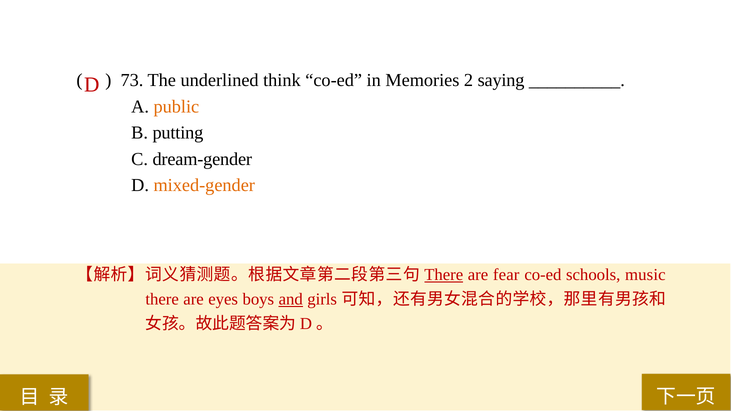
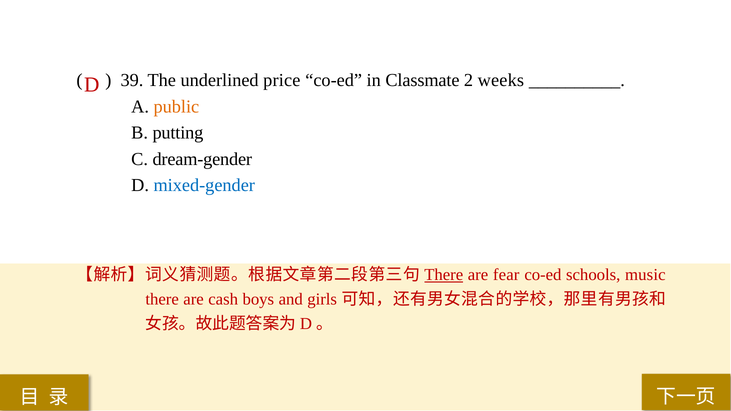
73: 73 -> 39 (132, 80)
think: think -> price (282, 80)
Memories: Memories -> Classmate (422, 80)
saying: saying -> weeks (501, 80)
mixed-gender colour: orange -> blue (204, 186)
eyes: eyes -> cash (223, 299)
and underline: present -> none (291, 299)
